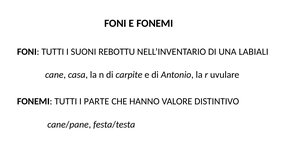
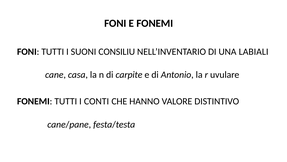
REBOTTU: REBOTTU -> CONSILIU (117, 52)
PARTE: PARTE -> CONTI (96, 101)
